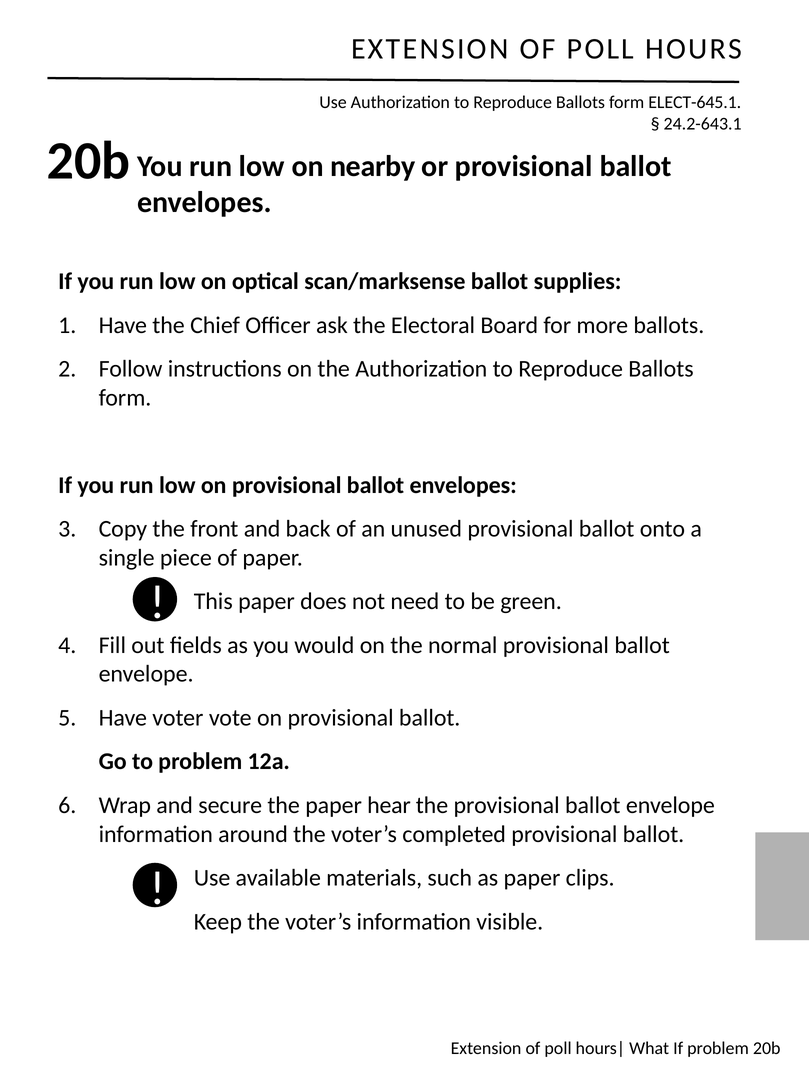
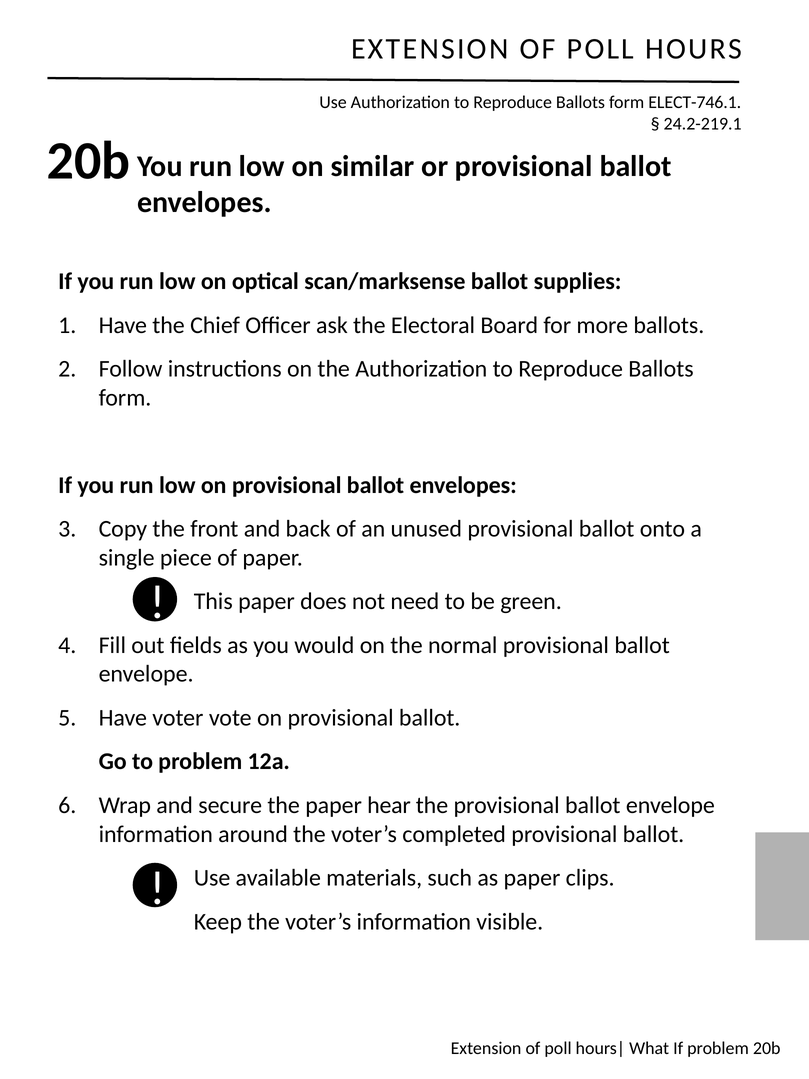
ELECT-645.1: ELECT-645.1 -> ELECT-746.1 (695, 102)
24.2-643.1: 24.2-643.1 -> 24.2-219.1 (703, 124)
nearby: nearby -> similar (373, 166)
